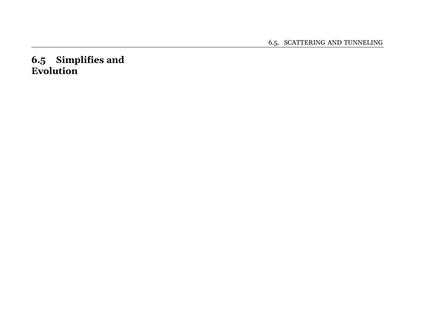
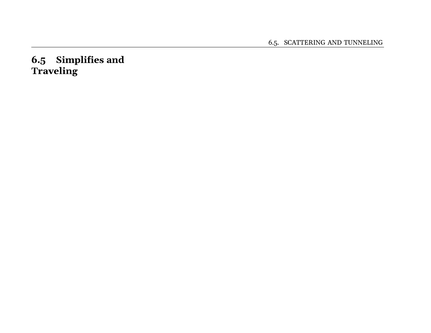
Evolution: Evolution -> Traveling (54, 71)
